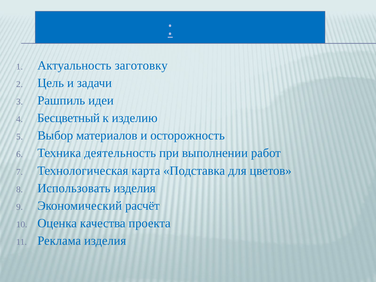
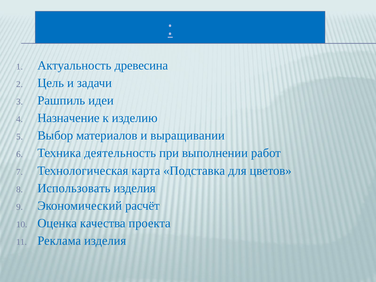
заготовку: заготовку -> древесина (141, 65)
Бесцветный: Бесцветный -> Назначение (68, 118)
осторожность: осторожность -> выращивании (188, 136)
